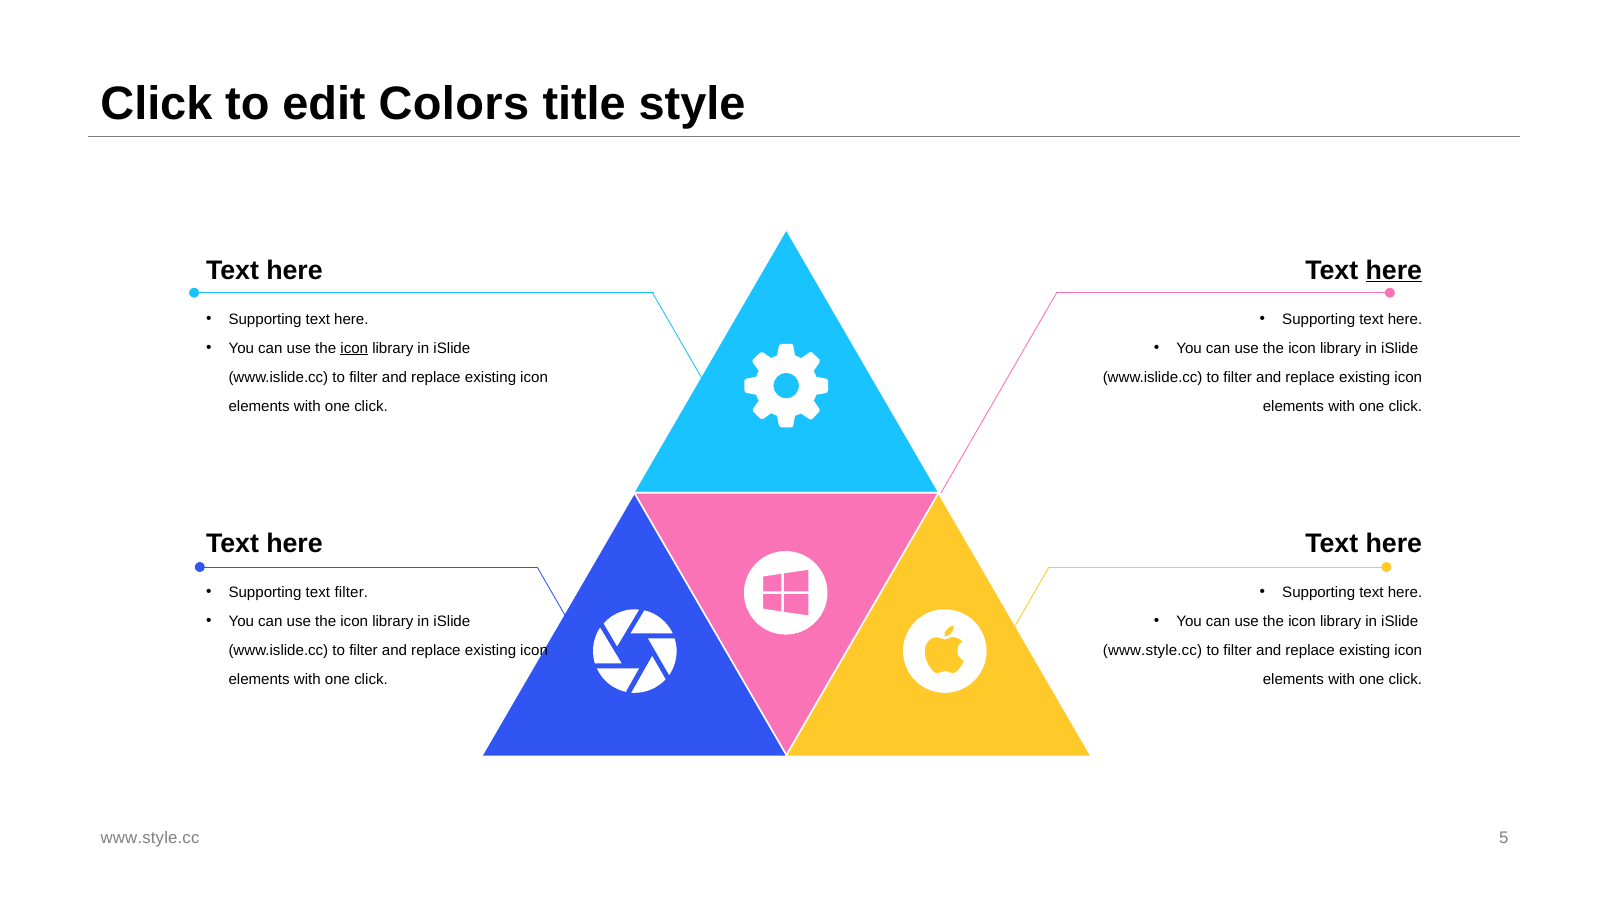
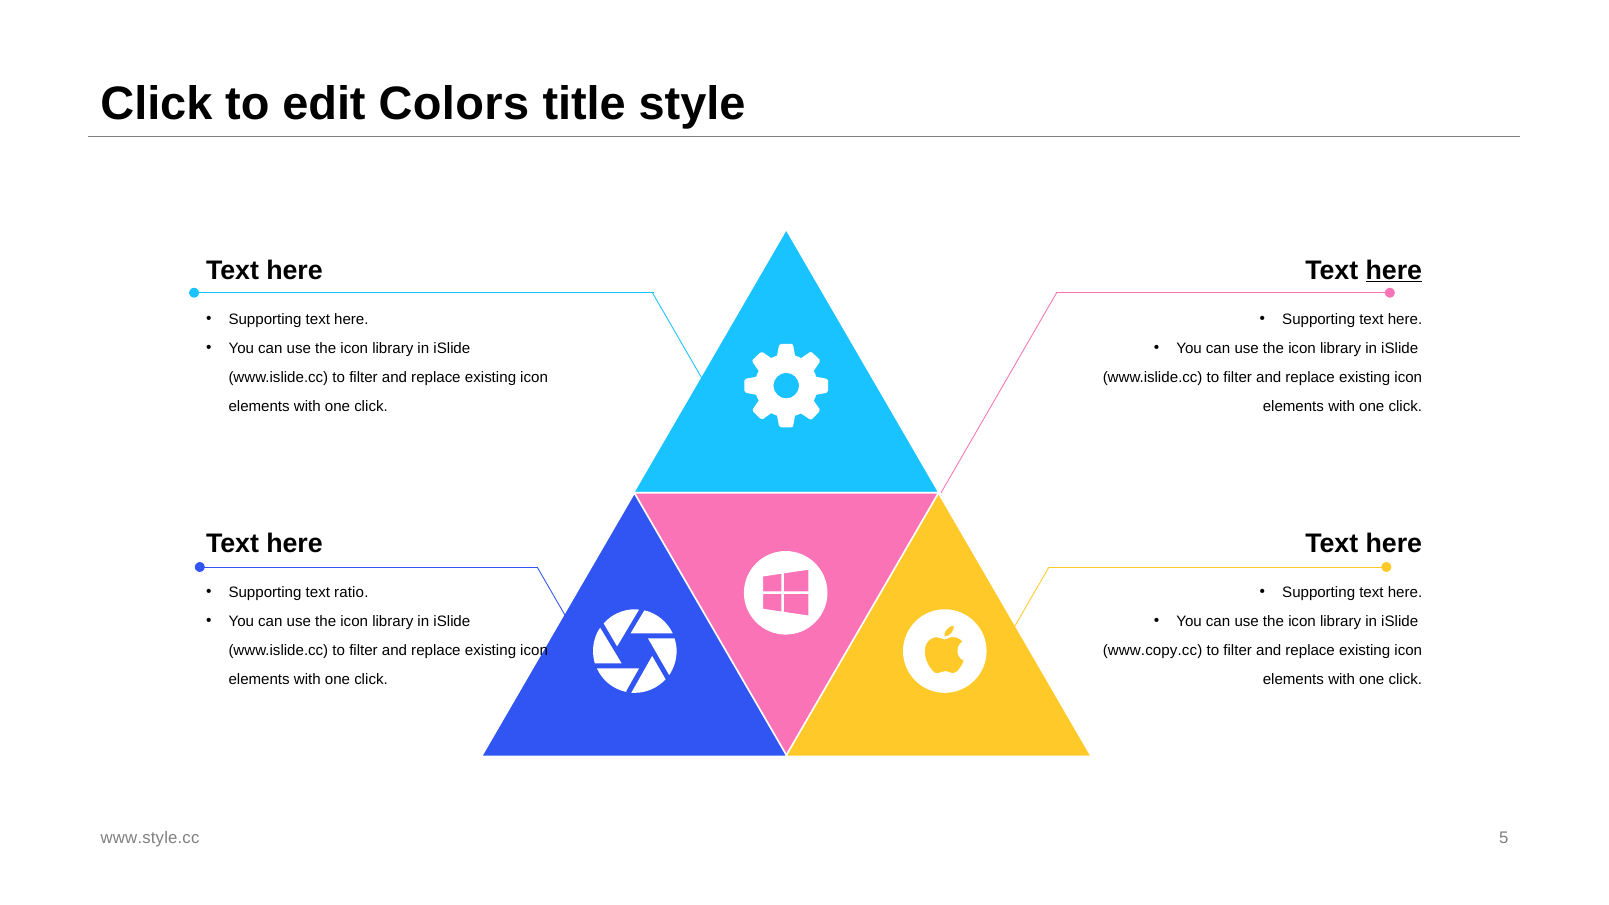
icon underline: present -> none (354, 348)
text filter: filter -> ratio (351, 593)
www.style.cc: www.style.cc -> www.copy.cc (1153, 651)
